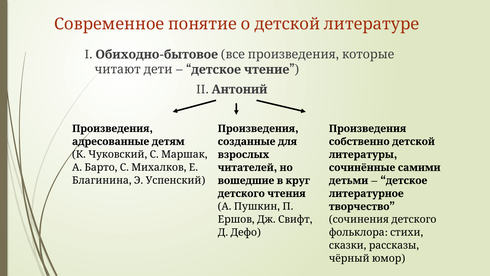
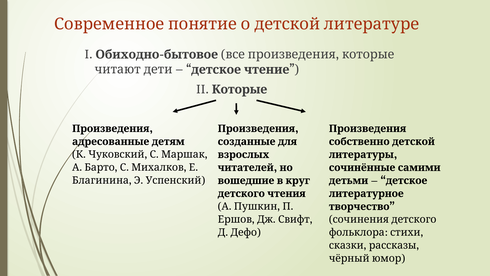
II Антоний: Антоний -> Которые (239, 89)
